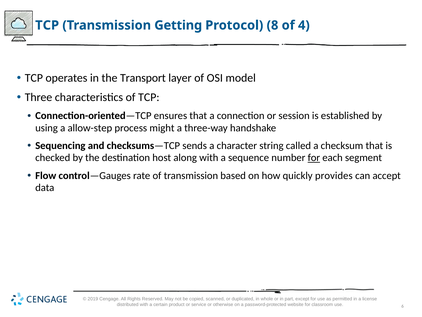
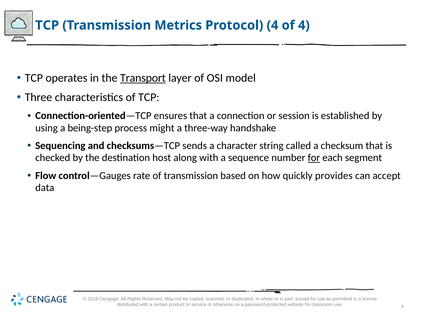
Getting: Getting -> Metrics (178, 25)
Protocol 8: 8 -> 4 (272, 25)
Transport underline: none -> present (143, 78)
allow-step: allow-step -> being-step (90, 128)
